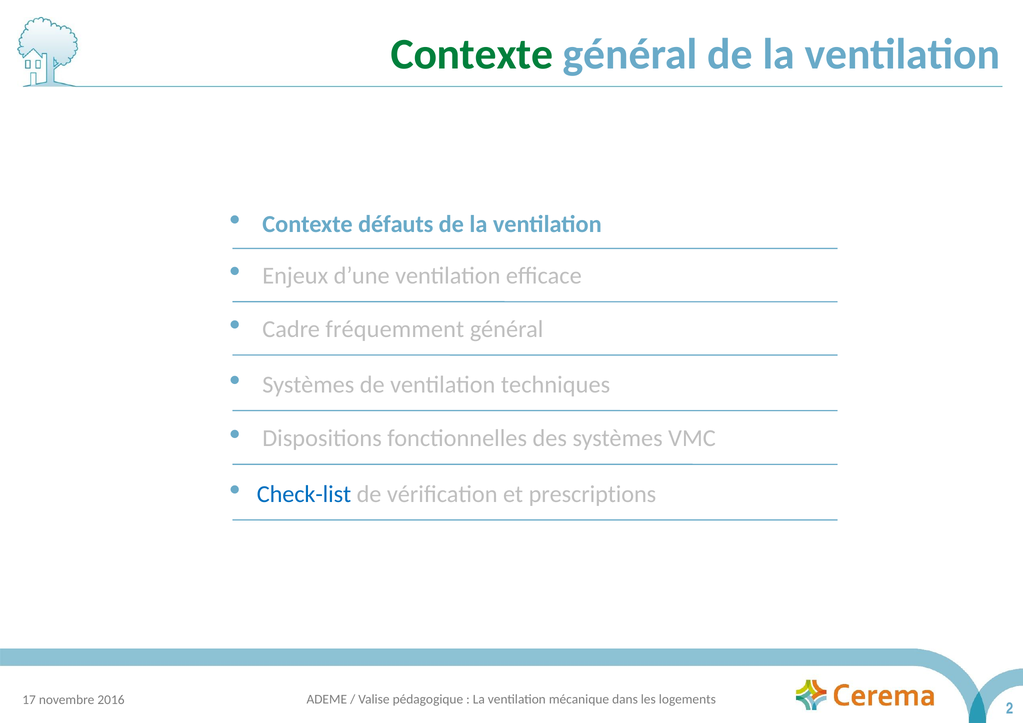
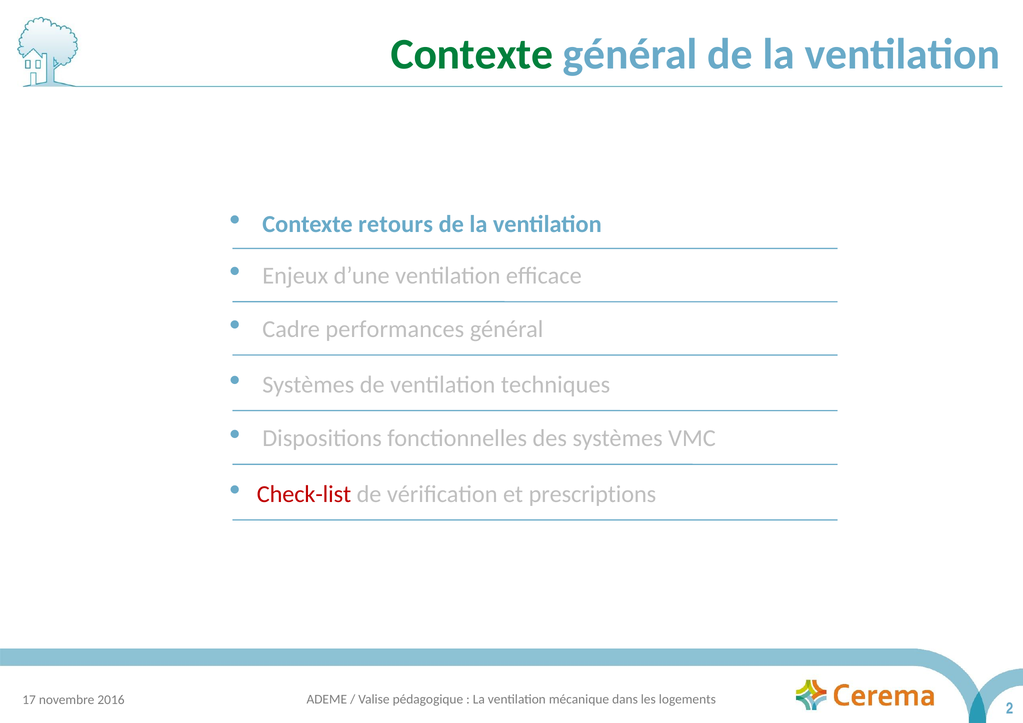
défauts: défauts -> retours (396, 224)
fréquemment: fréquemment -> performances (395, 329)
Check-list colour: blue -> red (304, 494)
